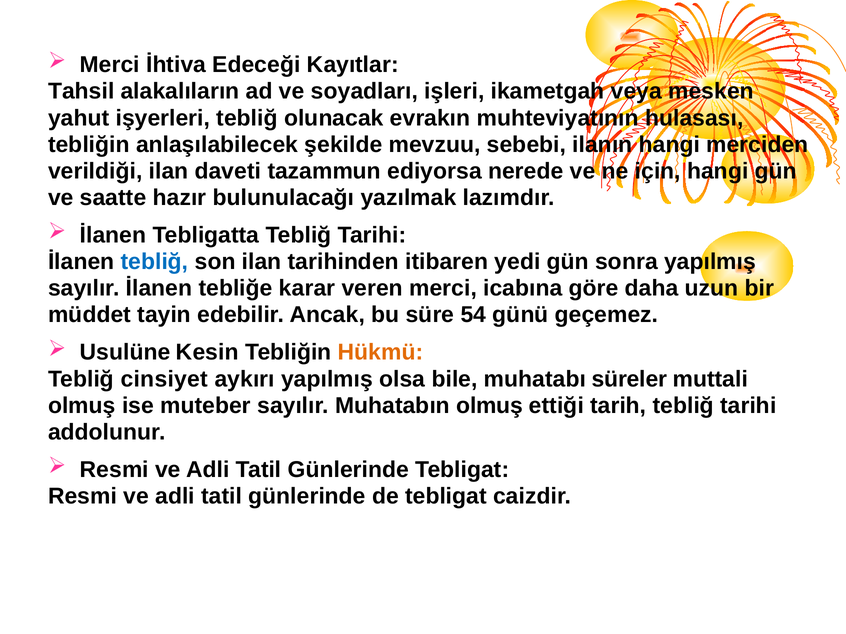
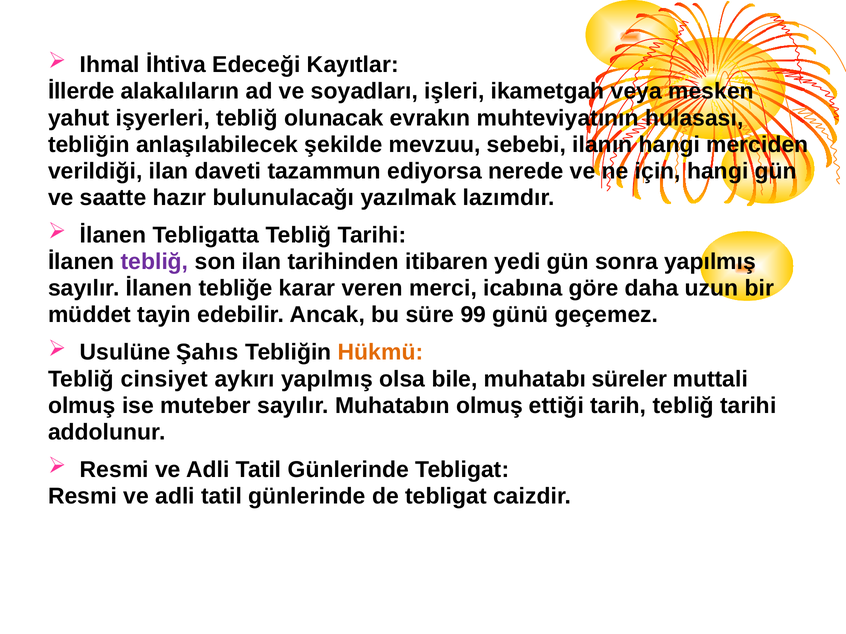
Merci: Merci -> Ihmal (110, 65)
Tahsil: Tahsil -> İllerde (81, 91)
tebliğ colour: blue -> purple (155, 262)
54: 54 -> 99 (473, 315)
Kesin: Kesin -> Şahıs (207, 353)
